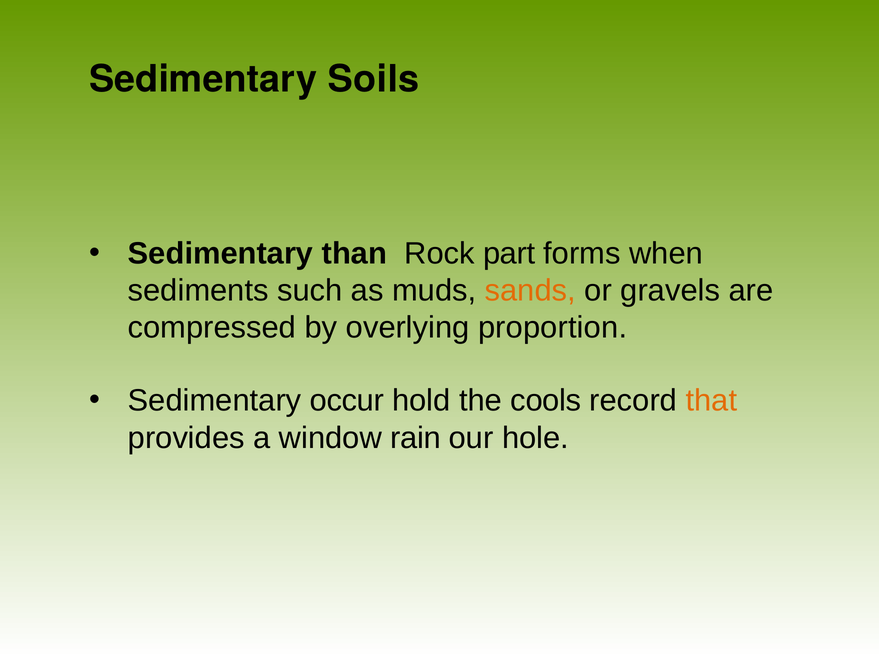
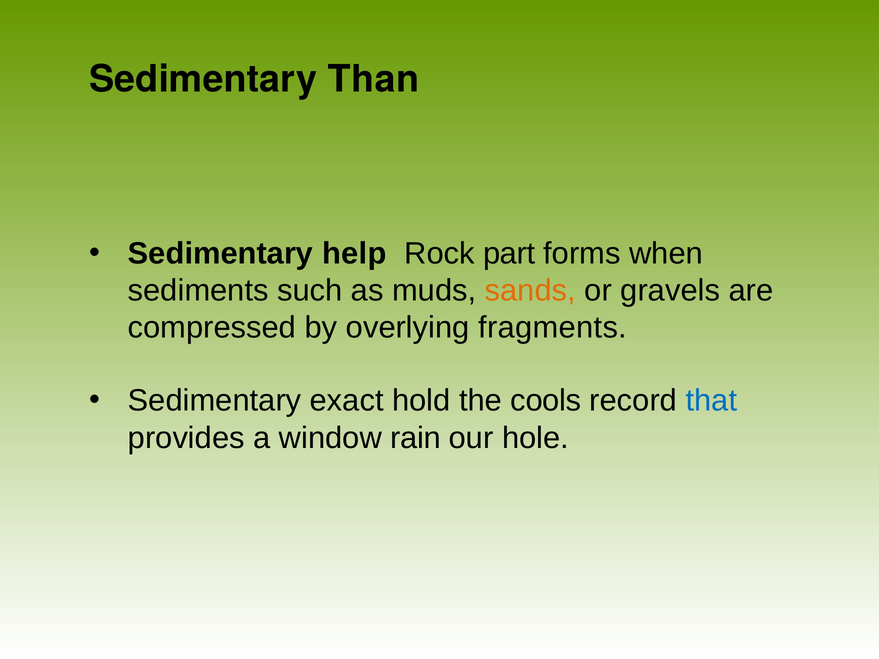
Soils: Soils -> Than (374, 79)
than: than -> help (354, 254)
proportion: proportion -> fragments (553, 328)
occur: occur -> exact (347, 401)
that colour: orange -> blue (711, 401)
